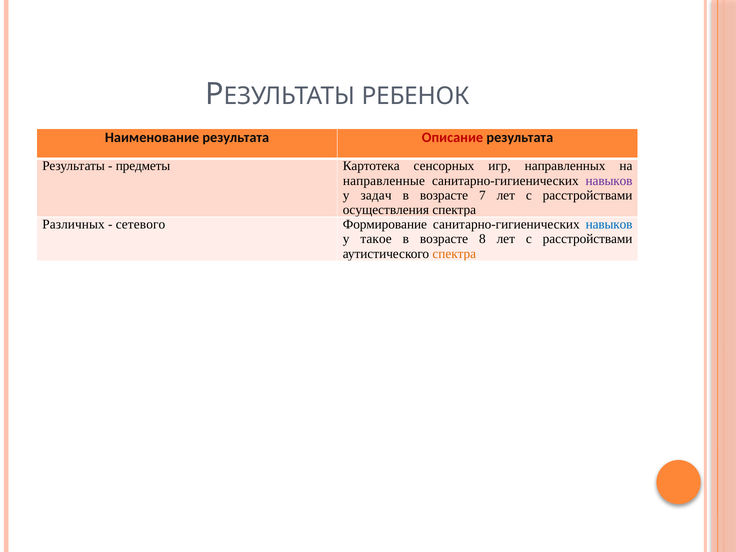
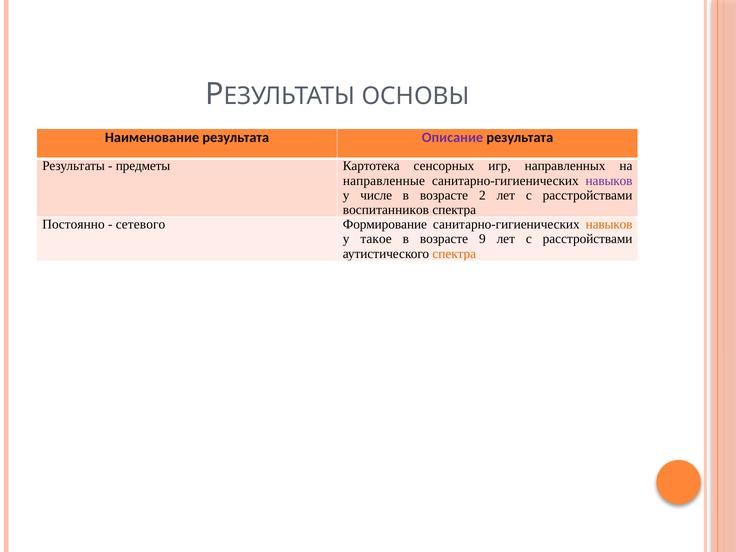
РЕБЕНОК: РЕБЕНОК -> ОСНОВЫ (416, 96)
Описание colour: red -> purple (453, 138)
задач: задач -> числе (376, 195)
7: 7 -> 2 (482, 195)
осуществления: осуществления -> воспитанников (386, 210)
Различных: Различных -> Постоянно (74, 224)
навыков colour: blue -> orange (609, 224)
8: 8 -> 9 (482, 239)
